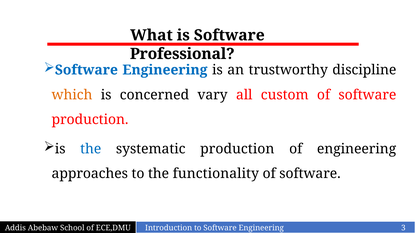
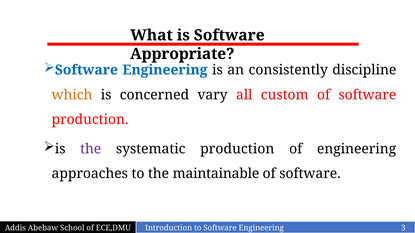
Professional: Professional -> Appropriate (182, 54)
trustworthy: trustworthy -> consistently (288, 70)
the colour: blue -> purple (91, 149)
functionality: functionality -> maintainable (216, 174)
